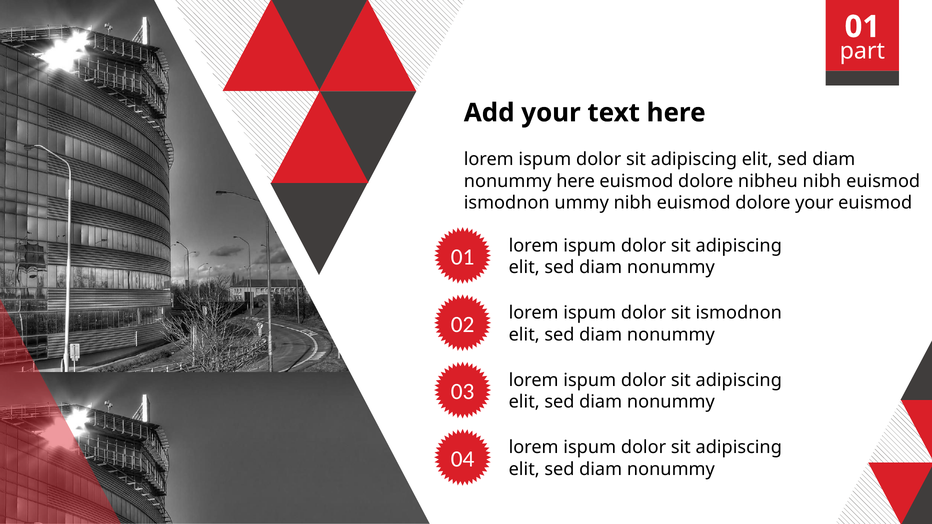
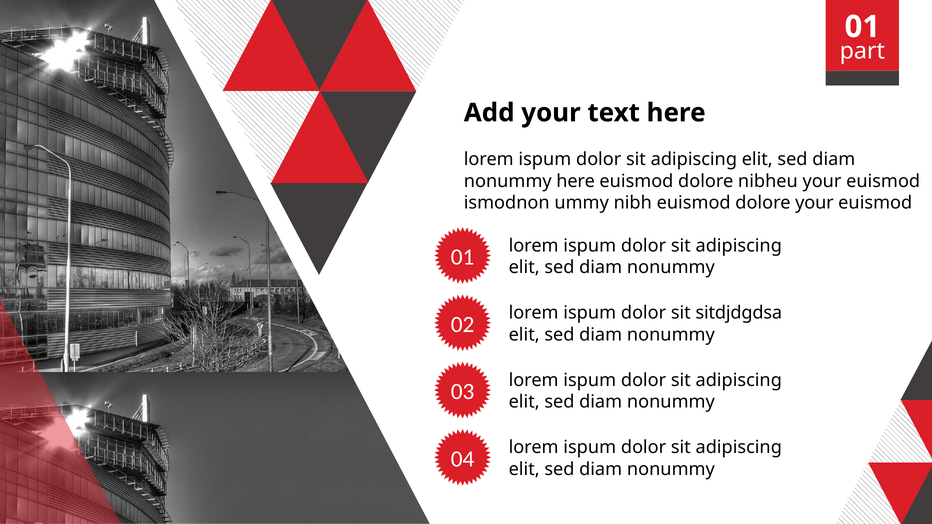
nibheu nibh: nibh -> your (822, 181)
sit ismodnon: ismodnon -> sitdjdgdsa (739, 313)
